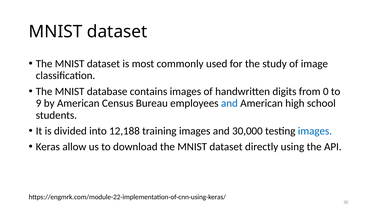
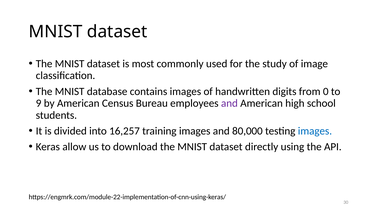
and colour: blue -> purple (229, 103)
12,188: 12,188 -> 16,257 (125, 131)
30,000: 30,000 -> 80,000 (247, 131)
